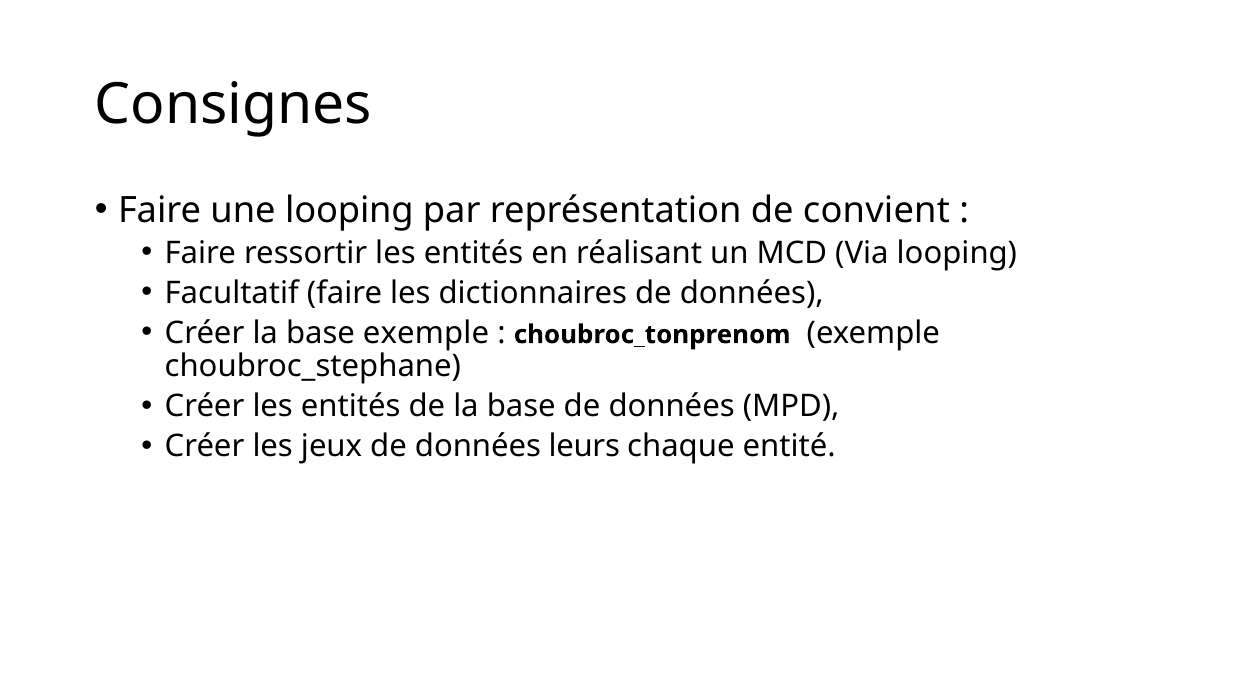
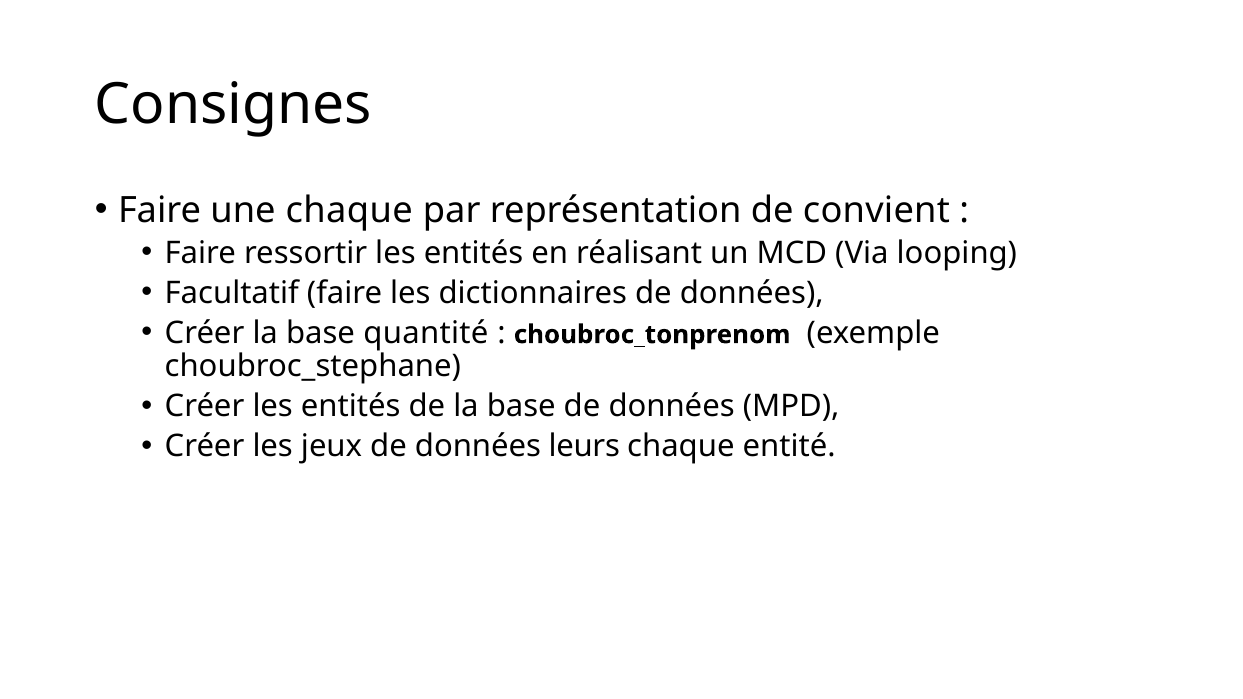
une looping: looping -> chaque (349, 210)
base exemple: exemple -> quantité (426, 333)
